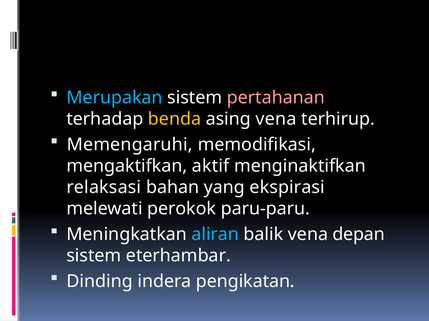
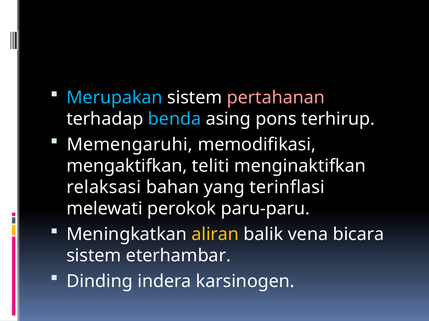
benda colour: yellow -> light blue (175, 119)
asing vena: vena -> pons (276, 119)
aktif: aktif -> teliti (211, 166)
ekspirasi: ekspirasi -> terinflasi (287, 188)
aliran colour: light blue -> yellow (215, 235)
depan: depan -> bicara (359, 235)
pengikatan: pengikatan -> karsinogen (245, 282)
